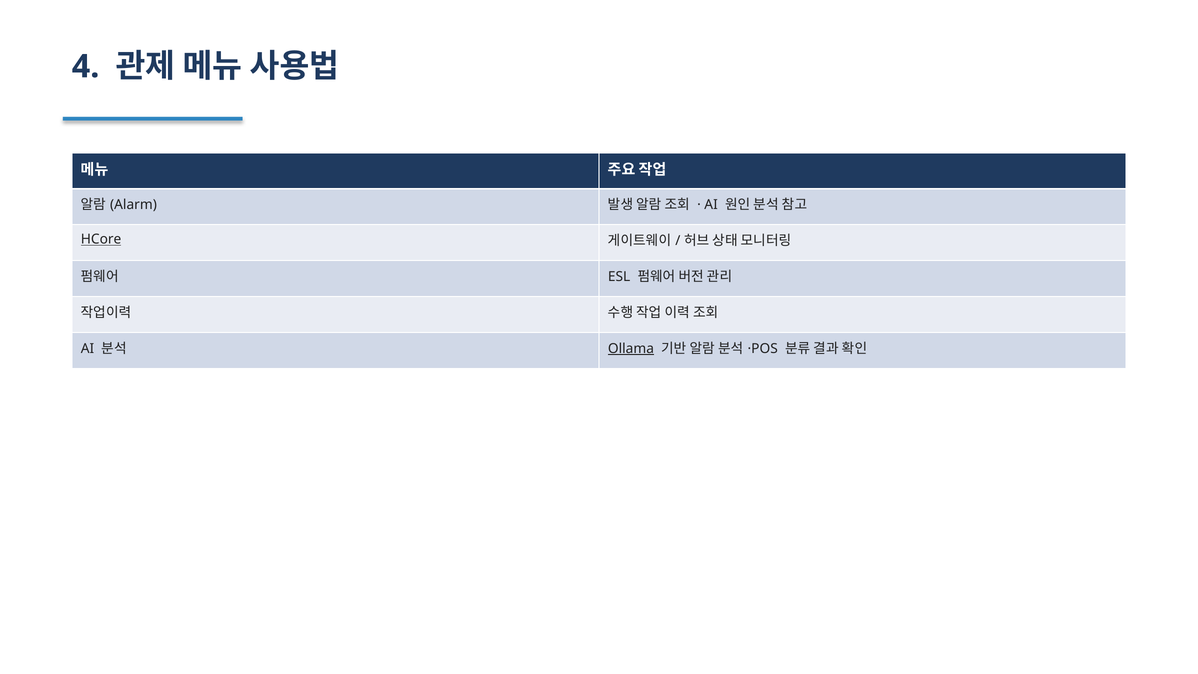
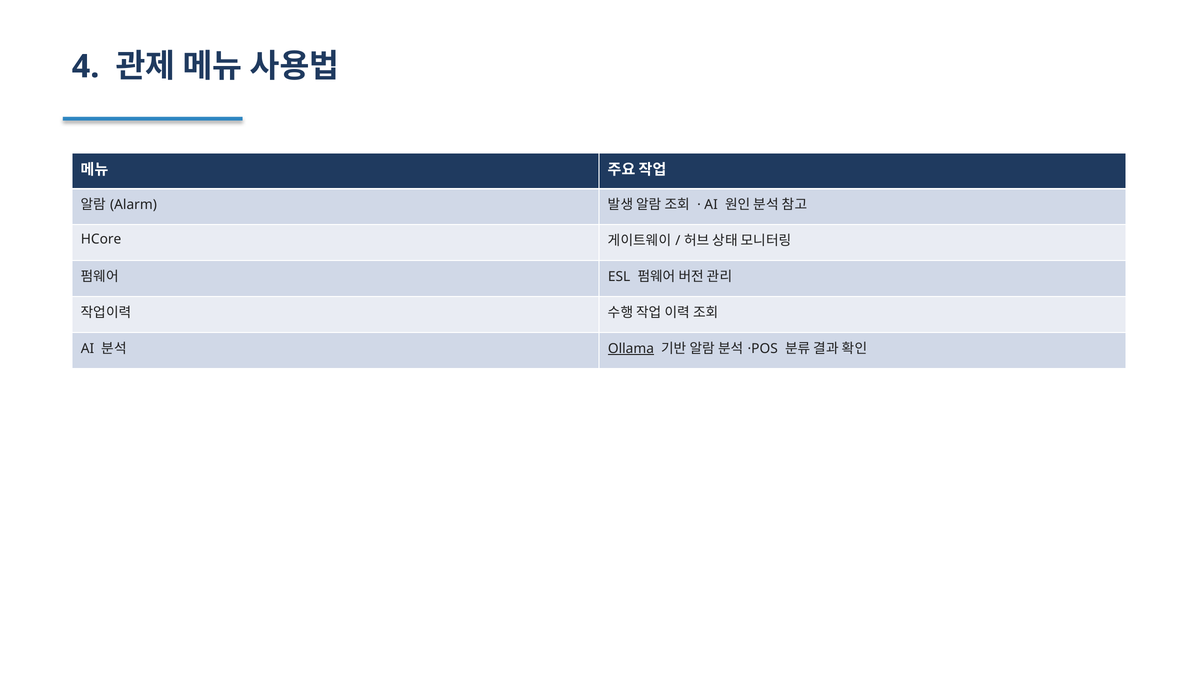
HCore underline: present -> none (101, 239)
